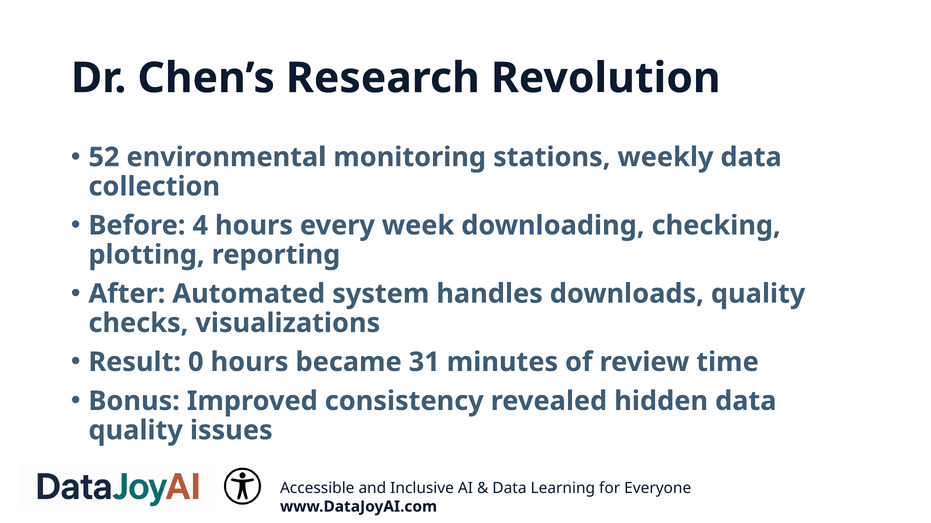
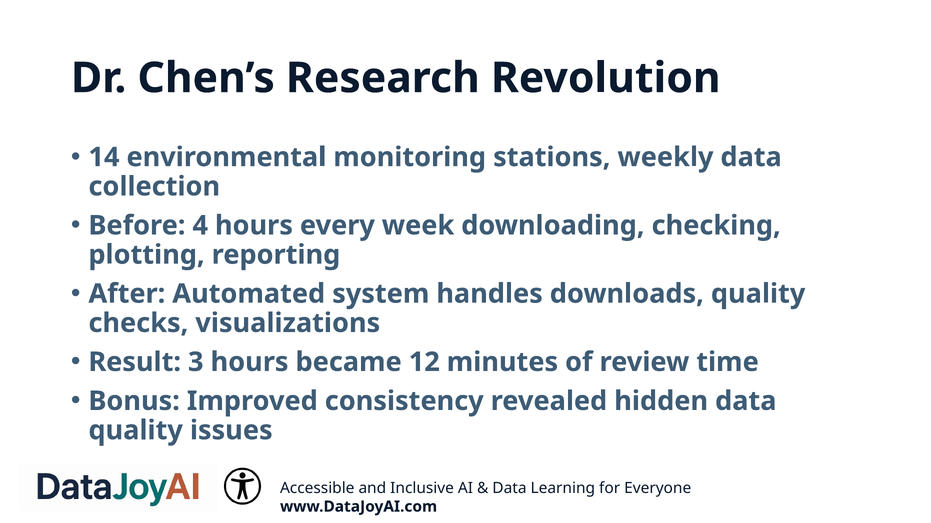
52: 52 -> 14 (104, 157)
0: 0 -> 3 (196, 363)
31: 31 -> 12 (424, 363)
